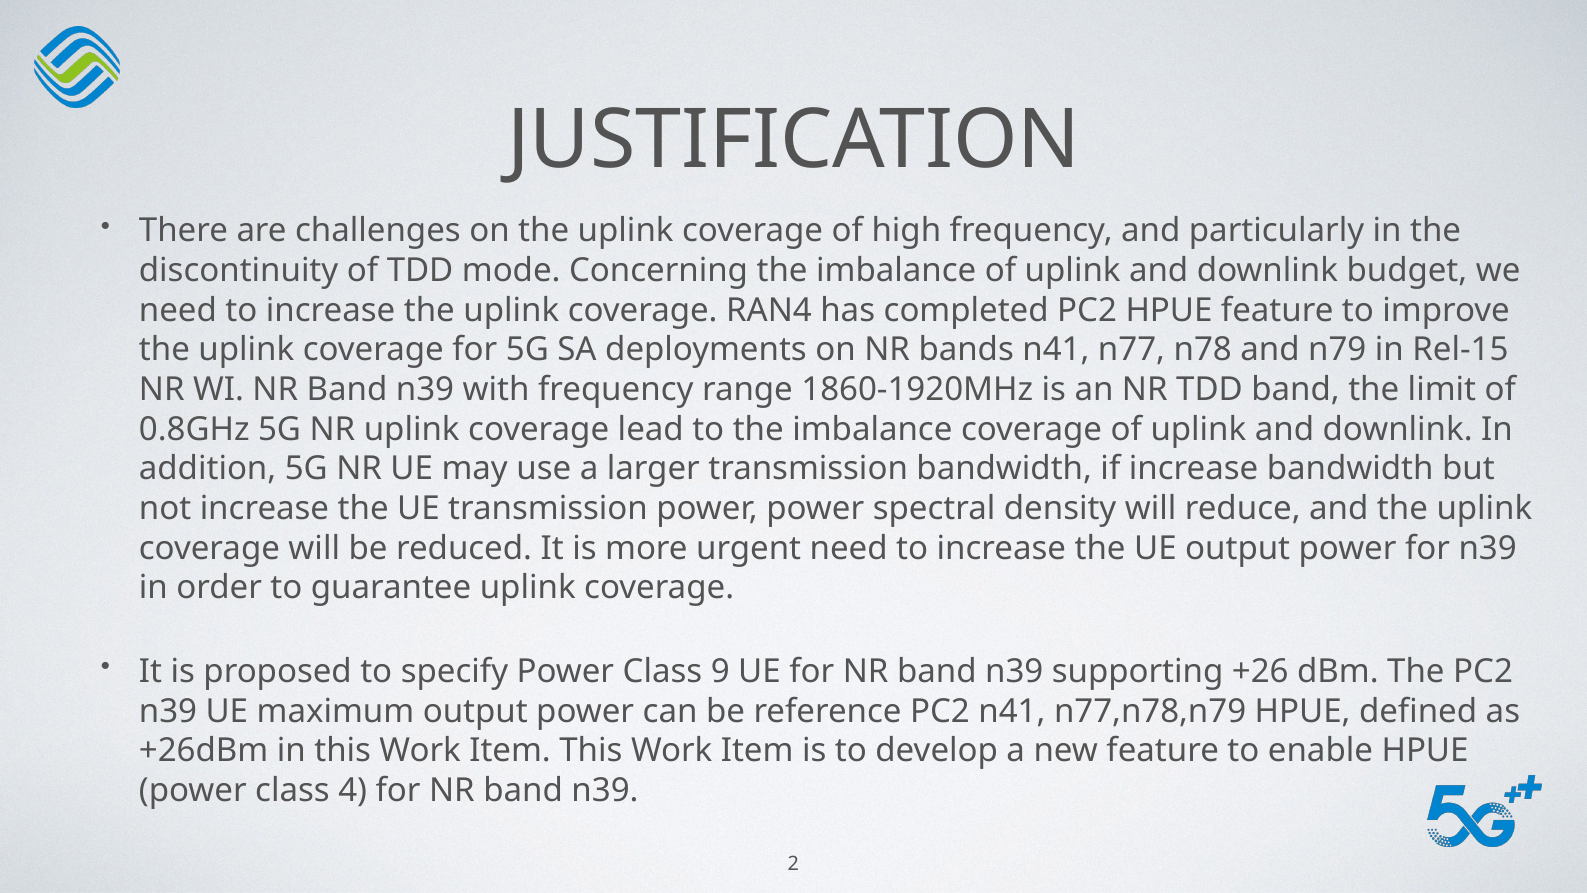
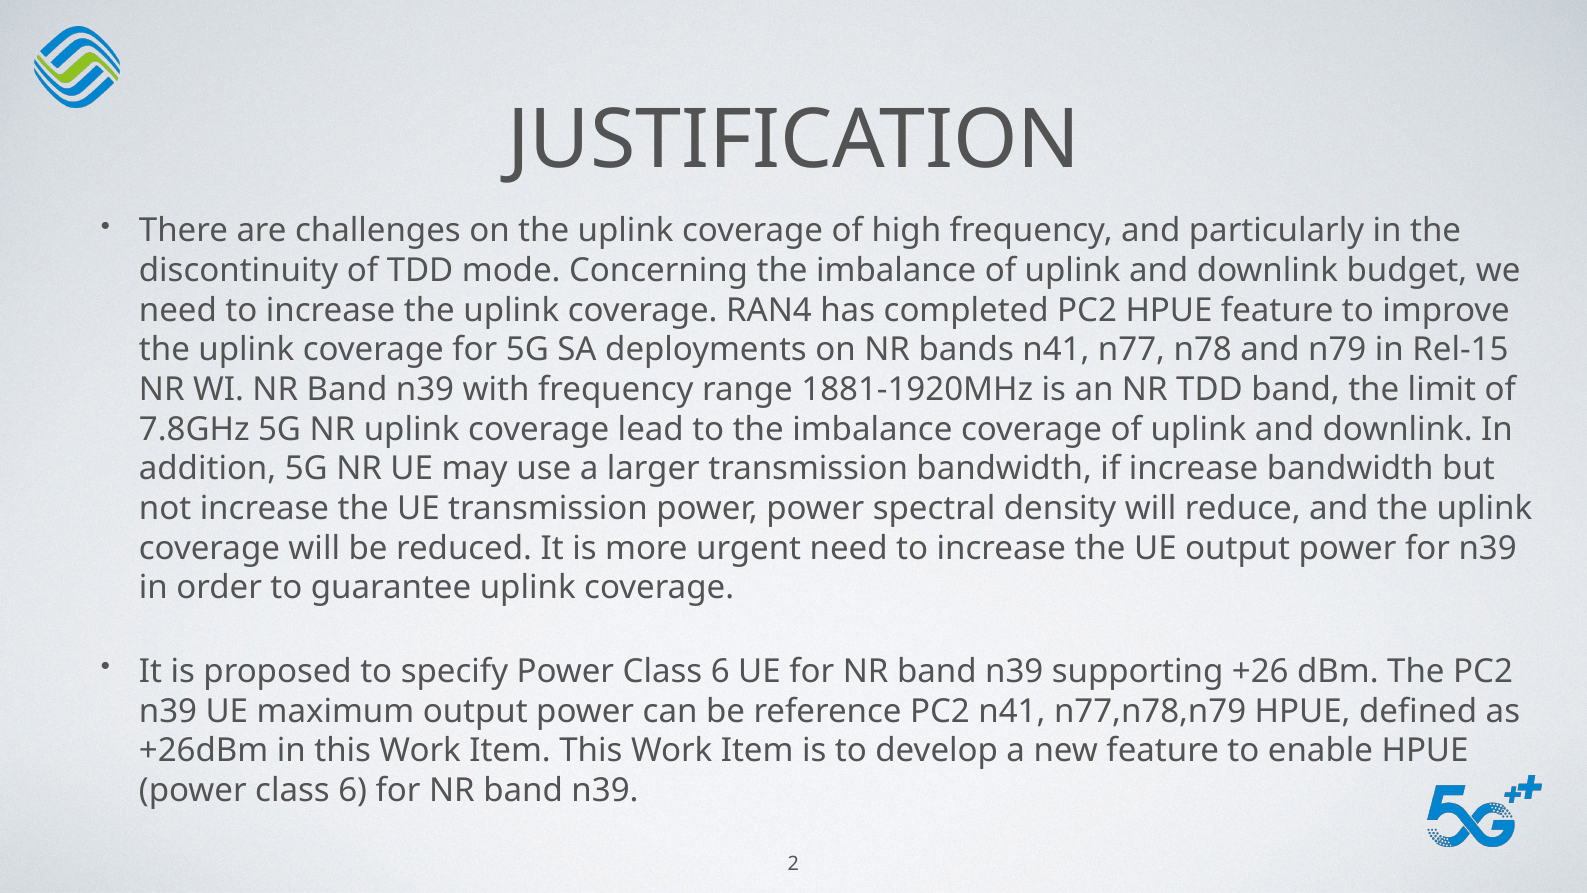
1860-1920MHz: 1860-1920MHz -> 1881-1920MHz (917, 390)
0.8GHz: 0.8GHz -> 7.8GHz (194, 429)
specify Power Class 9: 9 -> 6 (720, 671)
4: 4 -> 6 (353, 790)
